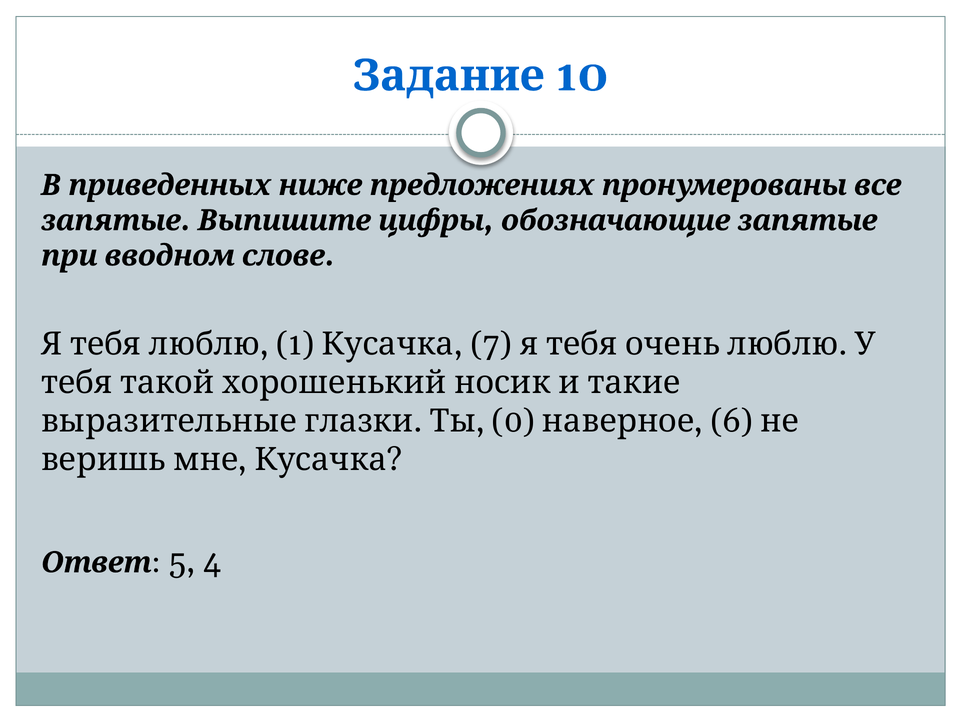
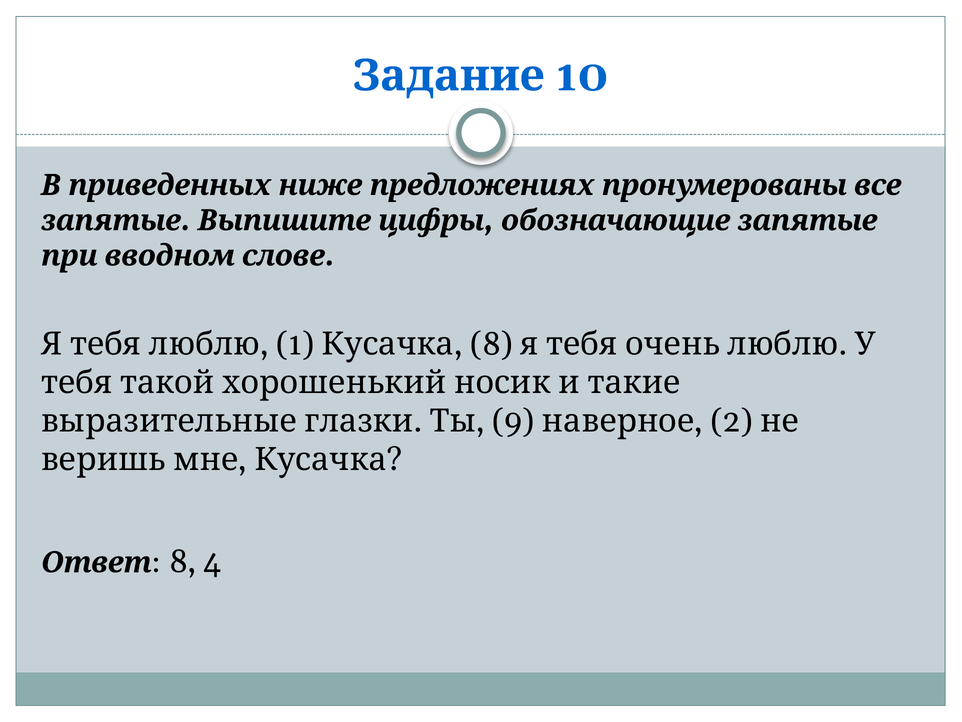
7: 7 -> 8 (492, 344)
0: 0 -> 9 (513, 421)
6: 6 -> 2 (732, 421)
Ответ 5: 5 -> 8 (183, 561)
